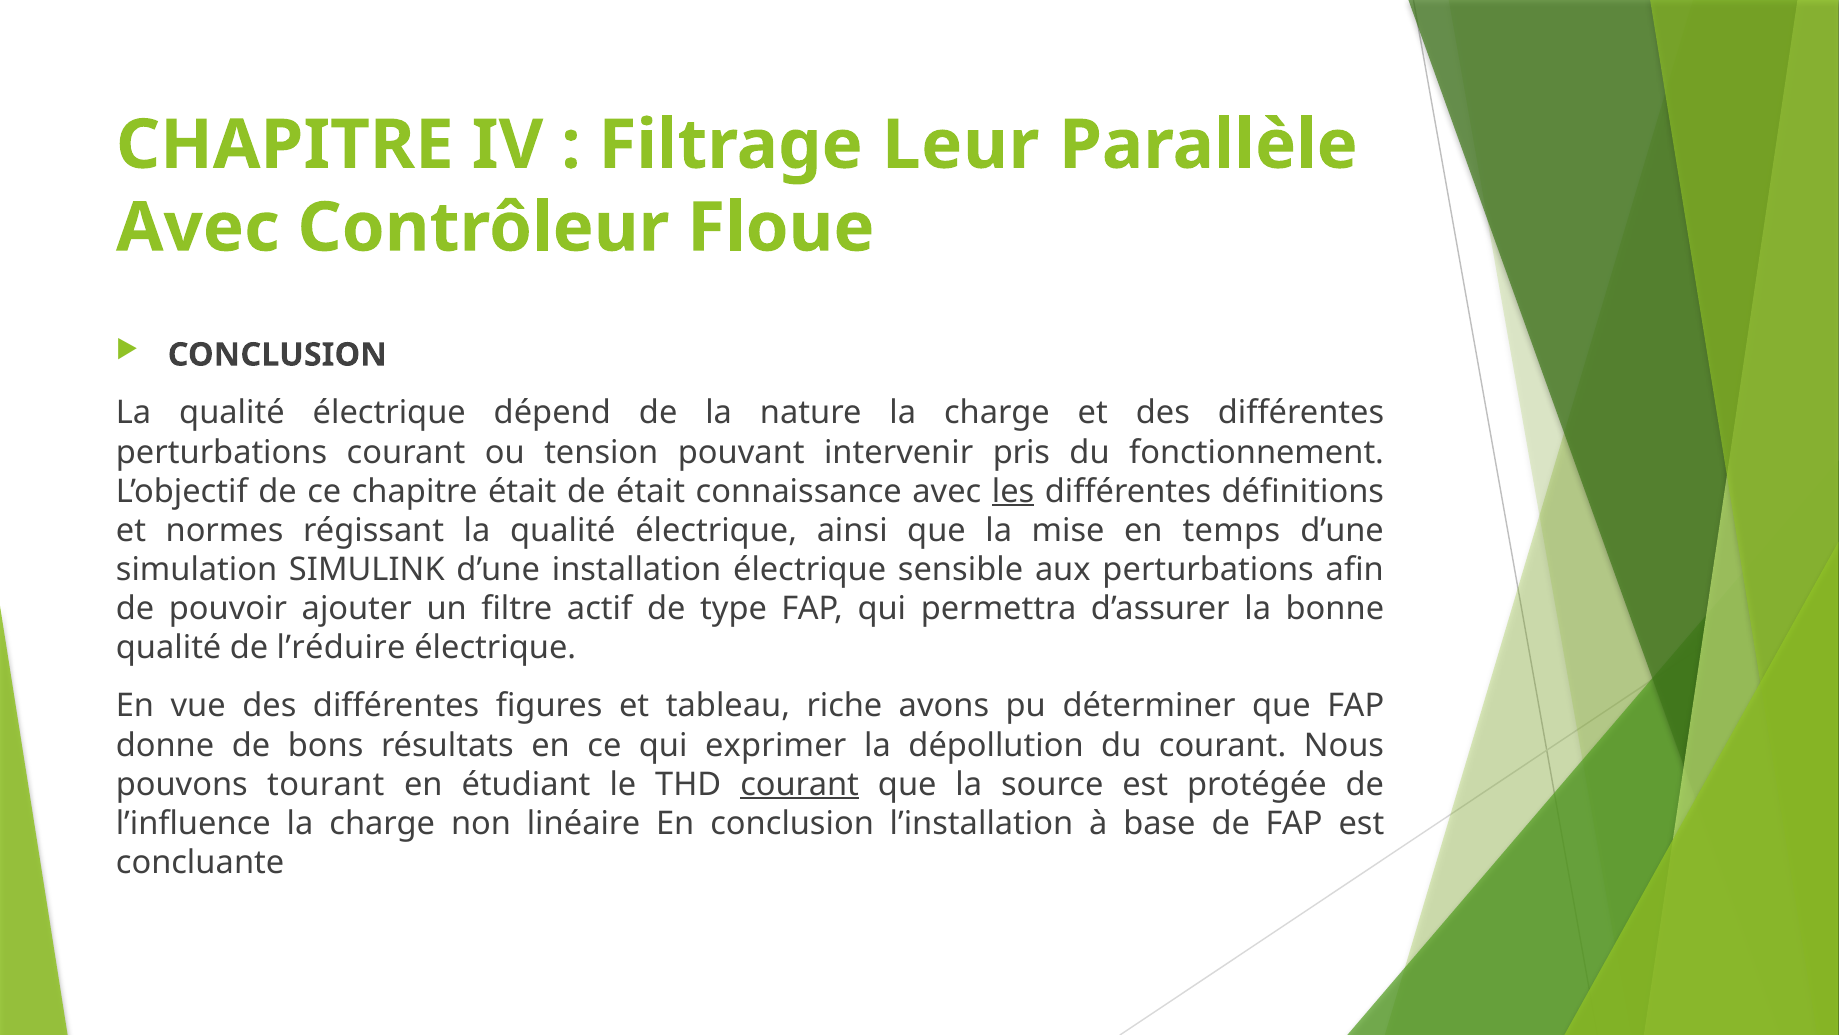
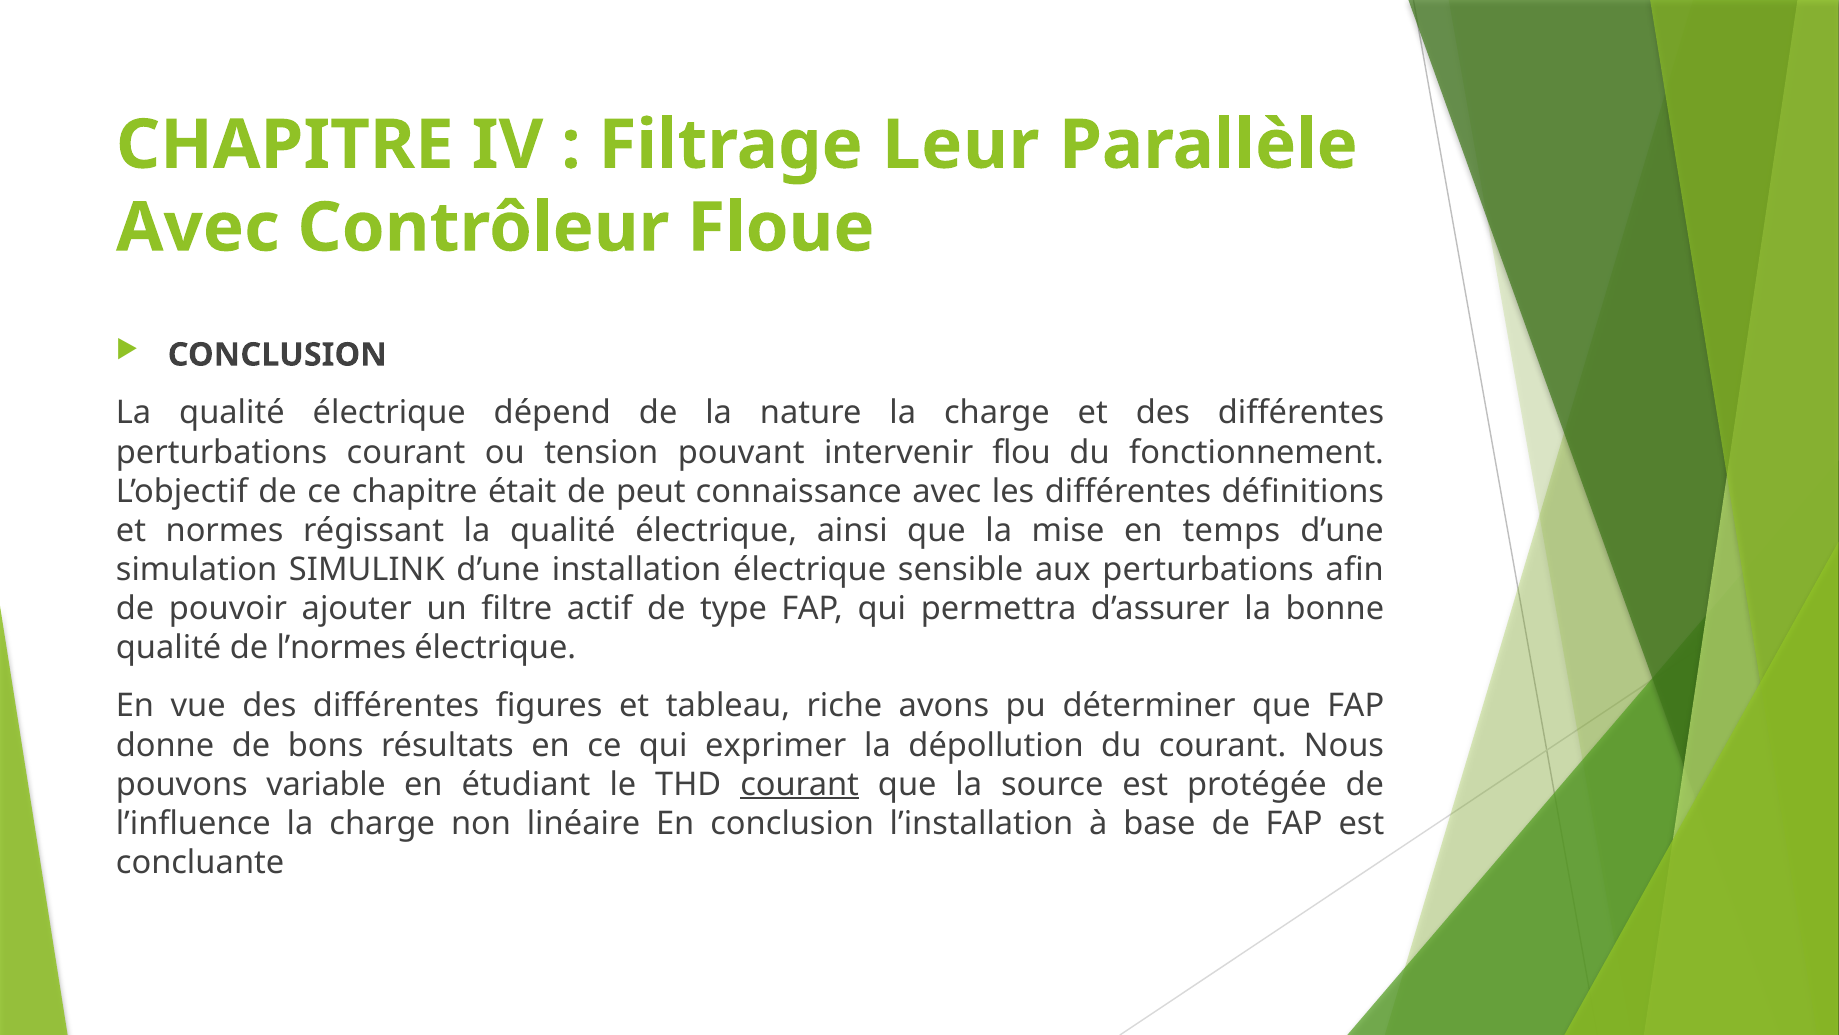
pris: pris -> flou (1022, 452)
de était: était -> peut (651, 491)
les underline: present -> none (1013, 491)
l’réduire: l’réduire -> l’normes (341, 647)
tourant: tourant -> variable (326, 784)
